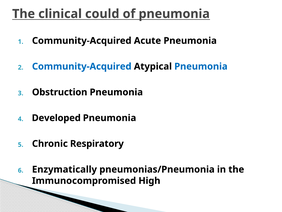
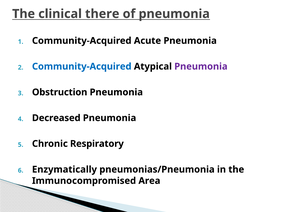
could: could -> there (102, 14)
Pneumonia colour: blue -> purple (201, 66)
Developed: Developed -> Decreased (56, 118)
High: High -> Area (149, 180)
